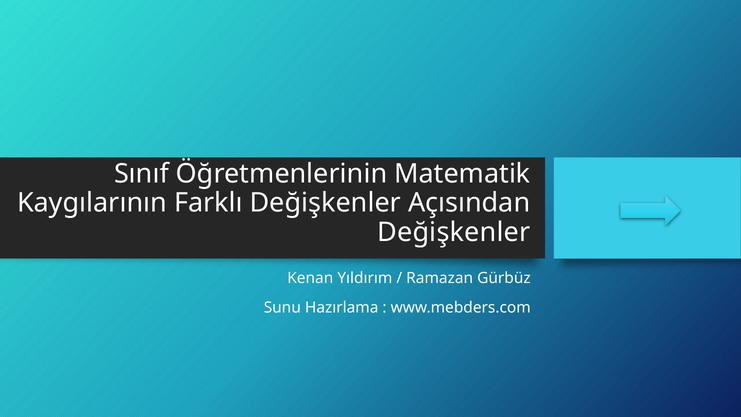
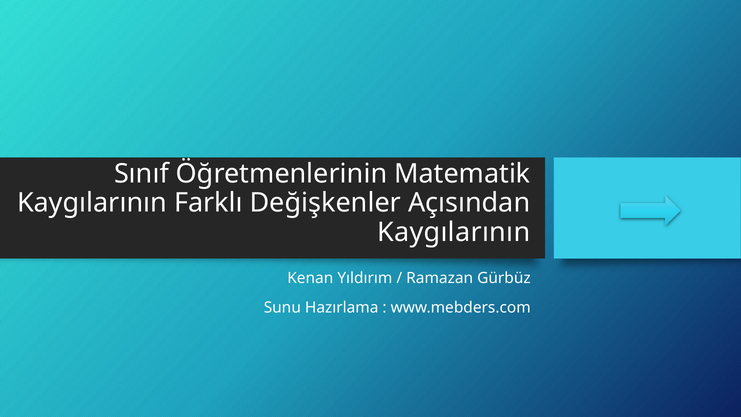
Değişkenler: Değişkenler -> Kaygılarının (454, 232)
